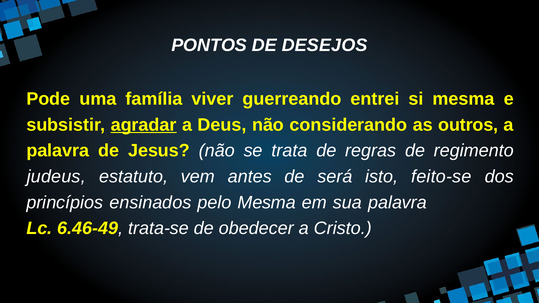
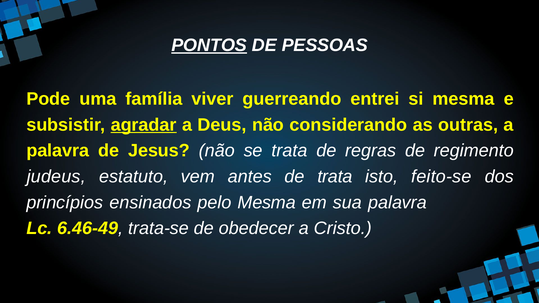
PONTOS underline: none -> present (209, 45)
DESEJOS: DESEJOS -> PESSOAS (325, 45)
outros: outros -> outras (468, 125)
de será: será -> trata (335, 177)
